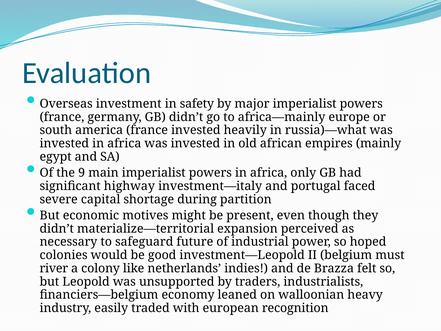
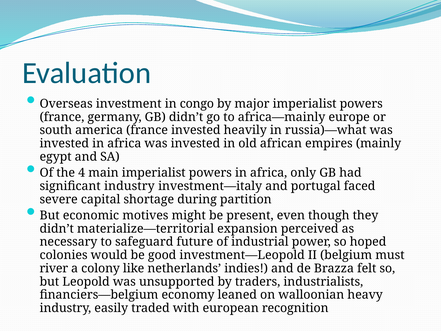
safety: safety -> congo (197, 104)
9: 9 -> 4 (82, 173)
significant highway: highway -> industry (129, 186)
